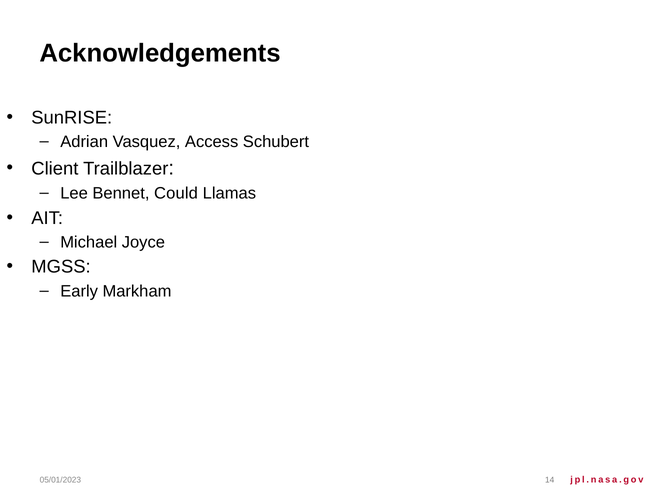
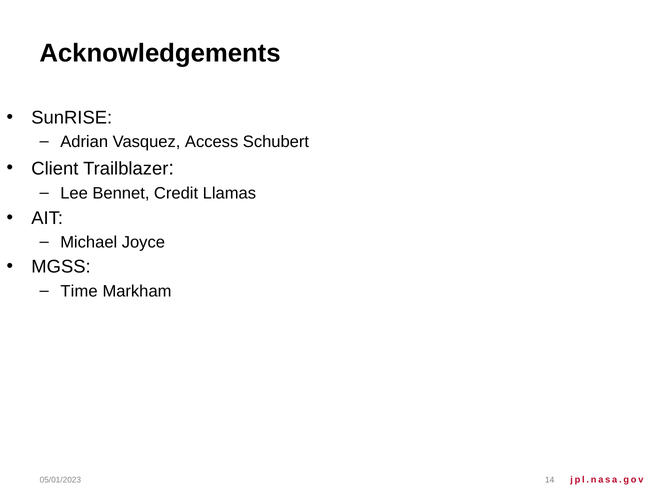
Could: Could -> Credit (176, 194)
Early: Early -> Time (79, 291)
